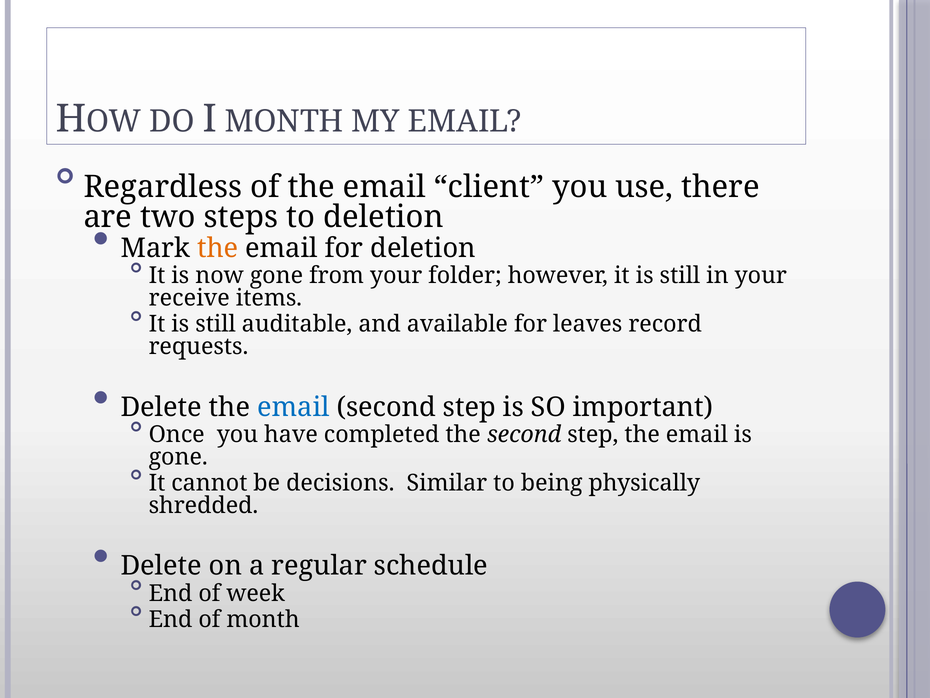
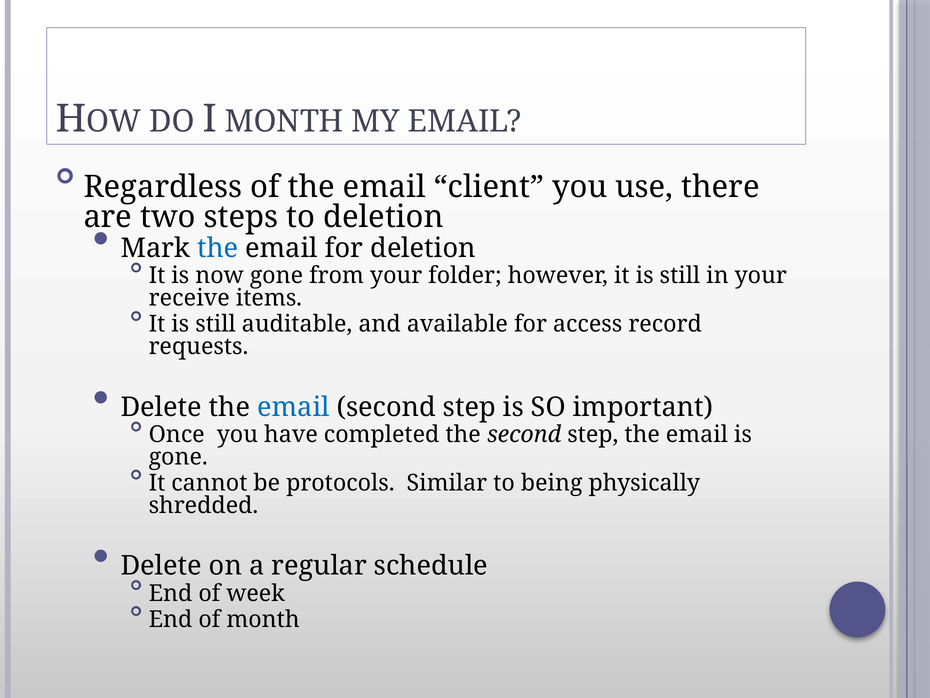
the colour: orange -> blue (218, 248)
leaves: leaves -> access (588, 324)
decisions: decisions -> protocols (340, 483)
